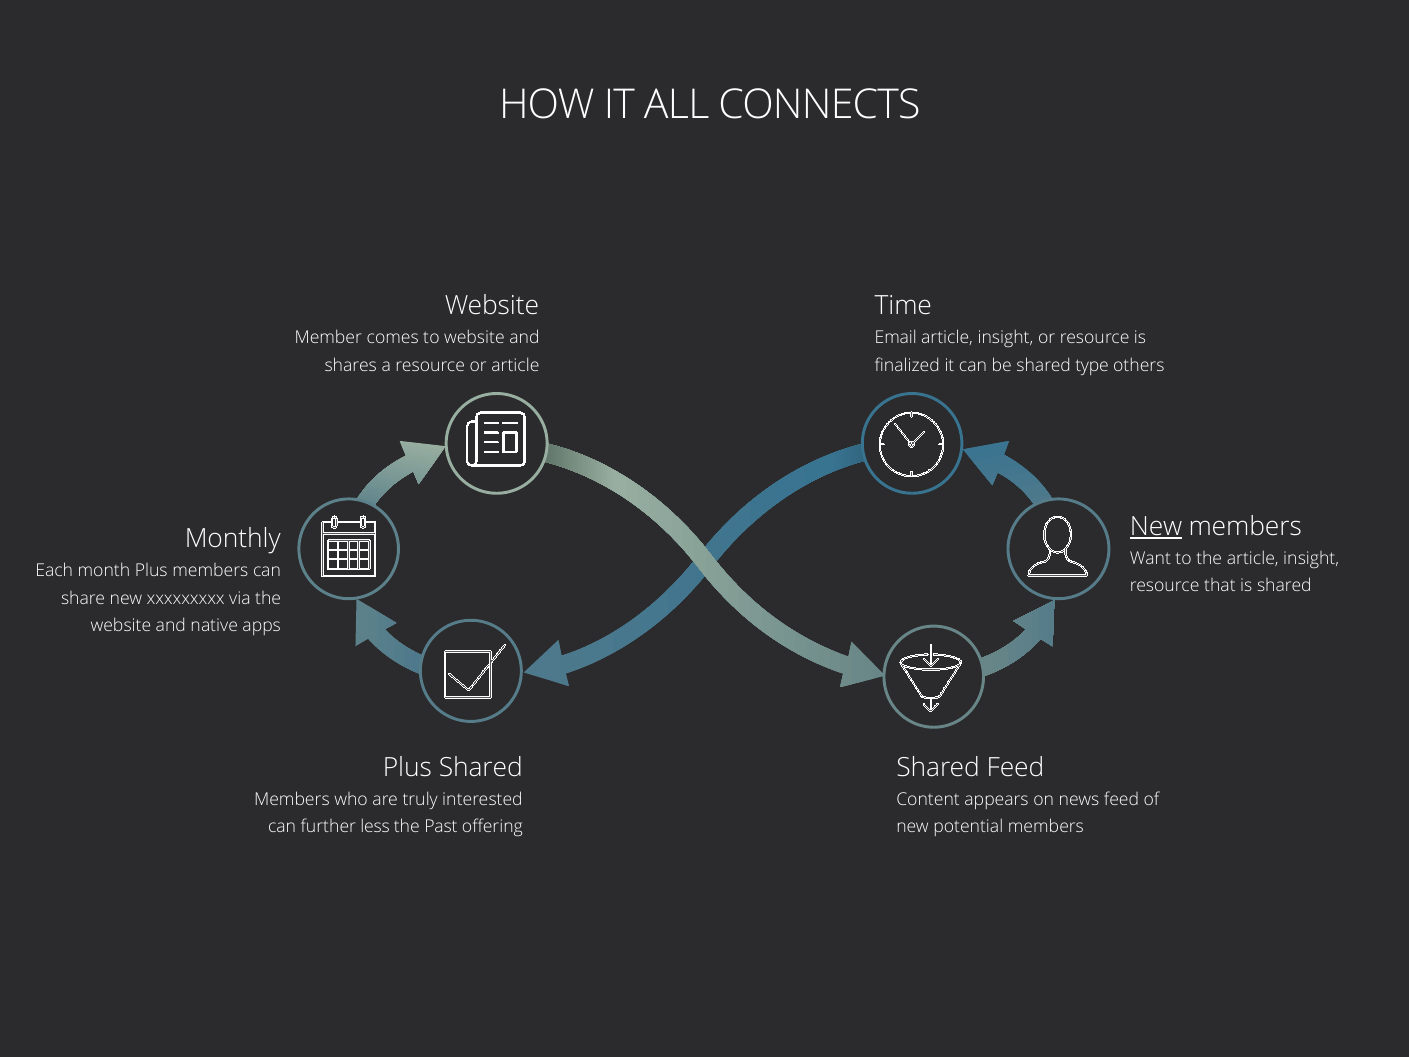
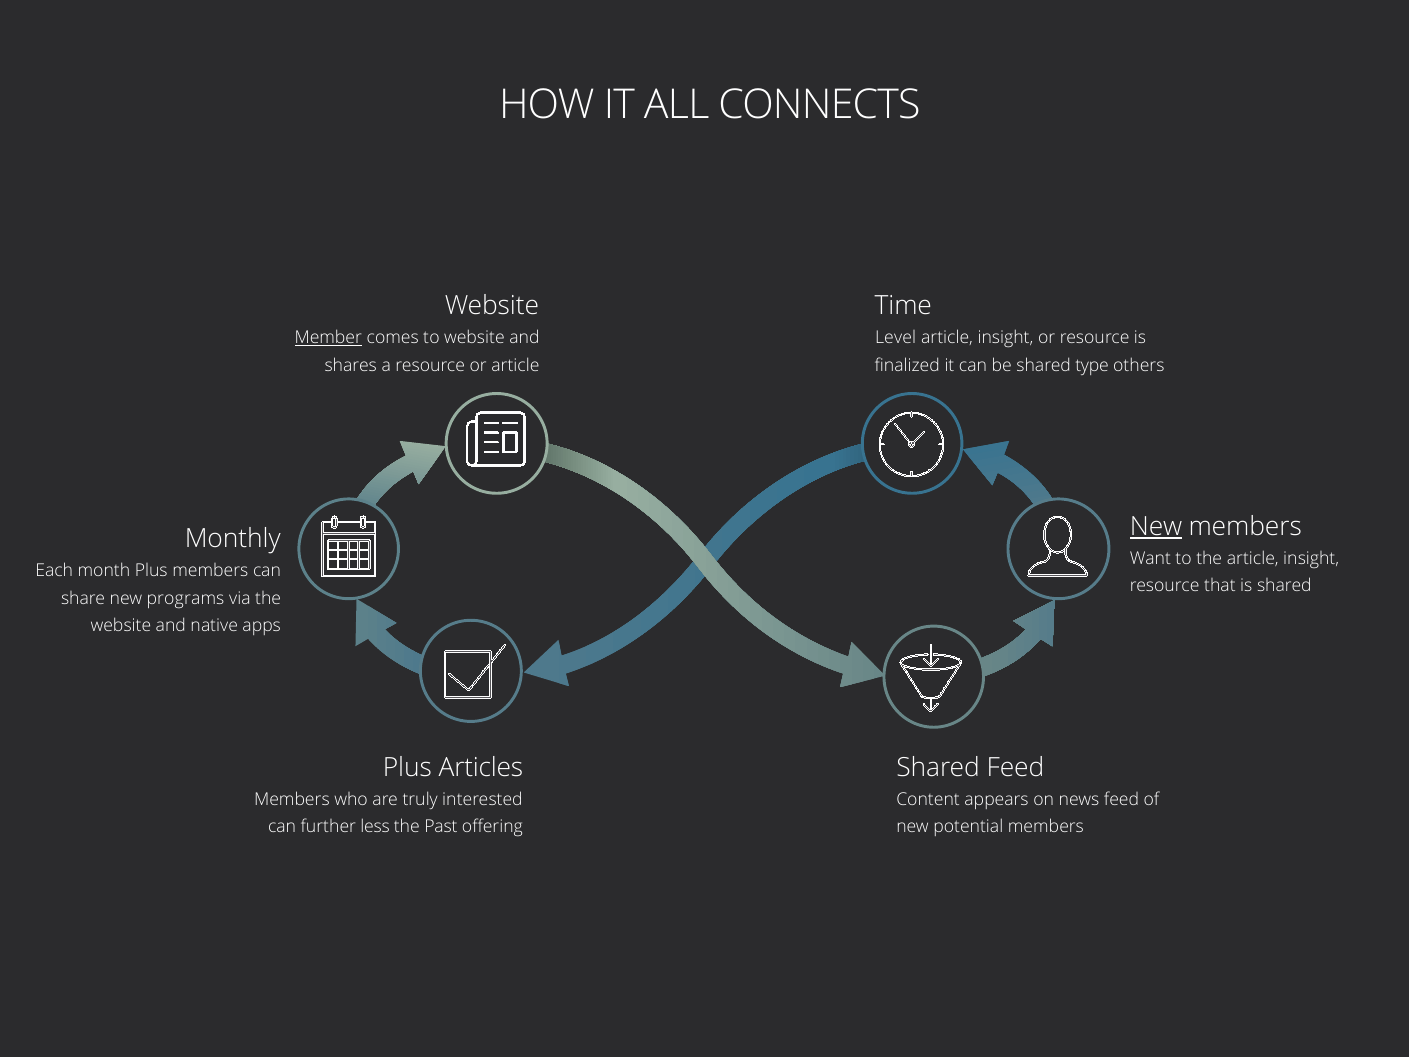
Member underline: none -> present (328, 338)
Email: Email -> Level (896, 338)
xxxxxxxxx: xxxxxxxxx -> programs (186, 598)
Plus Shared: Shared -> Articles (481, 767)
